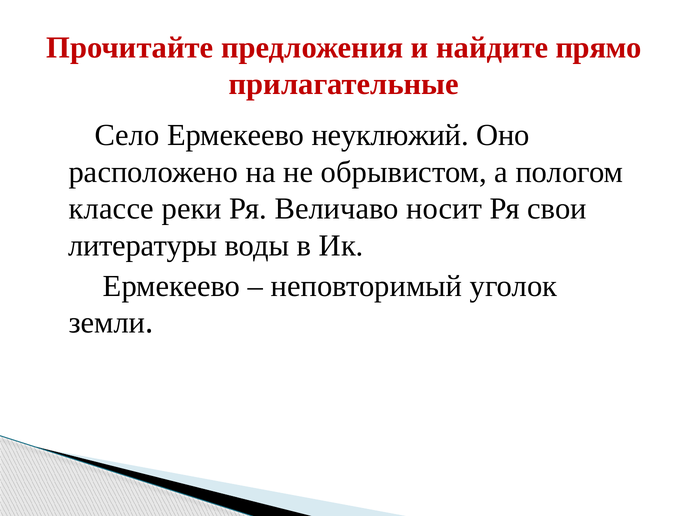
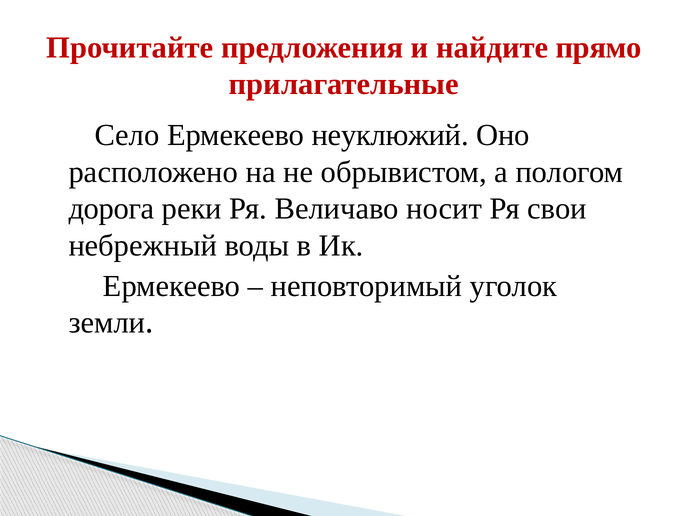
классе: классе -> дорога (112, 209)
литературы: литературы -> небрежный (143, 245)
